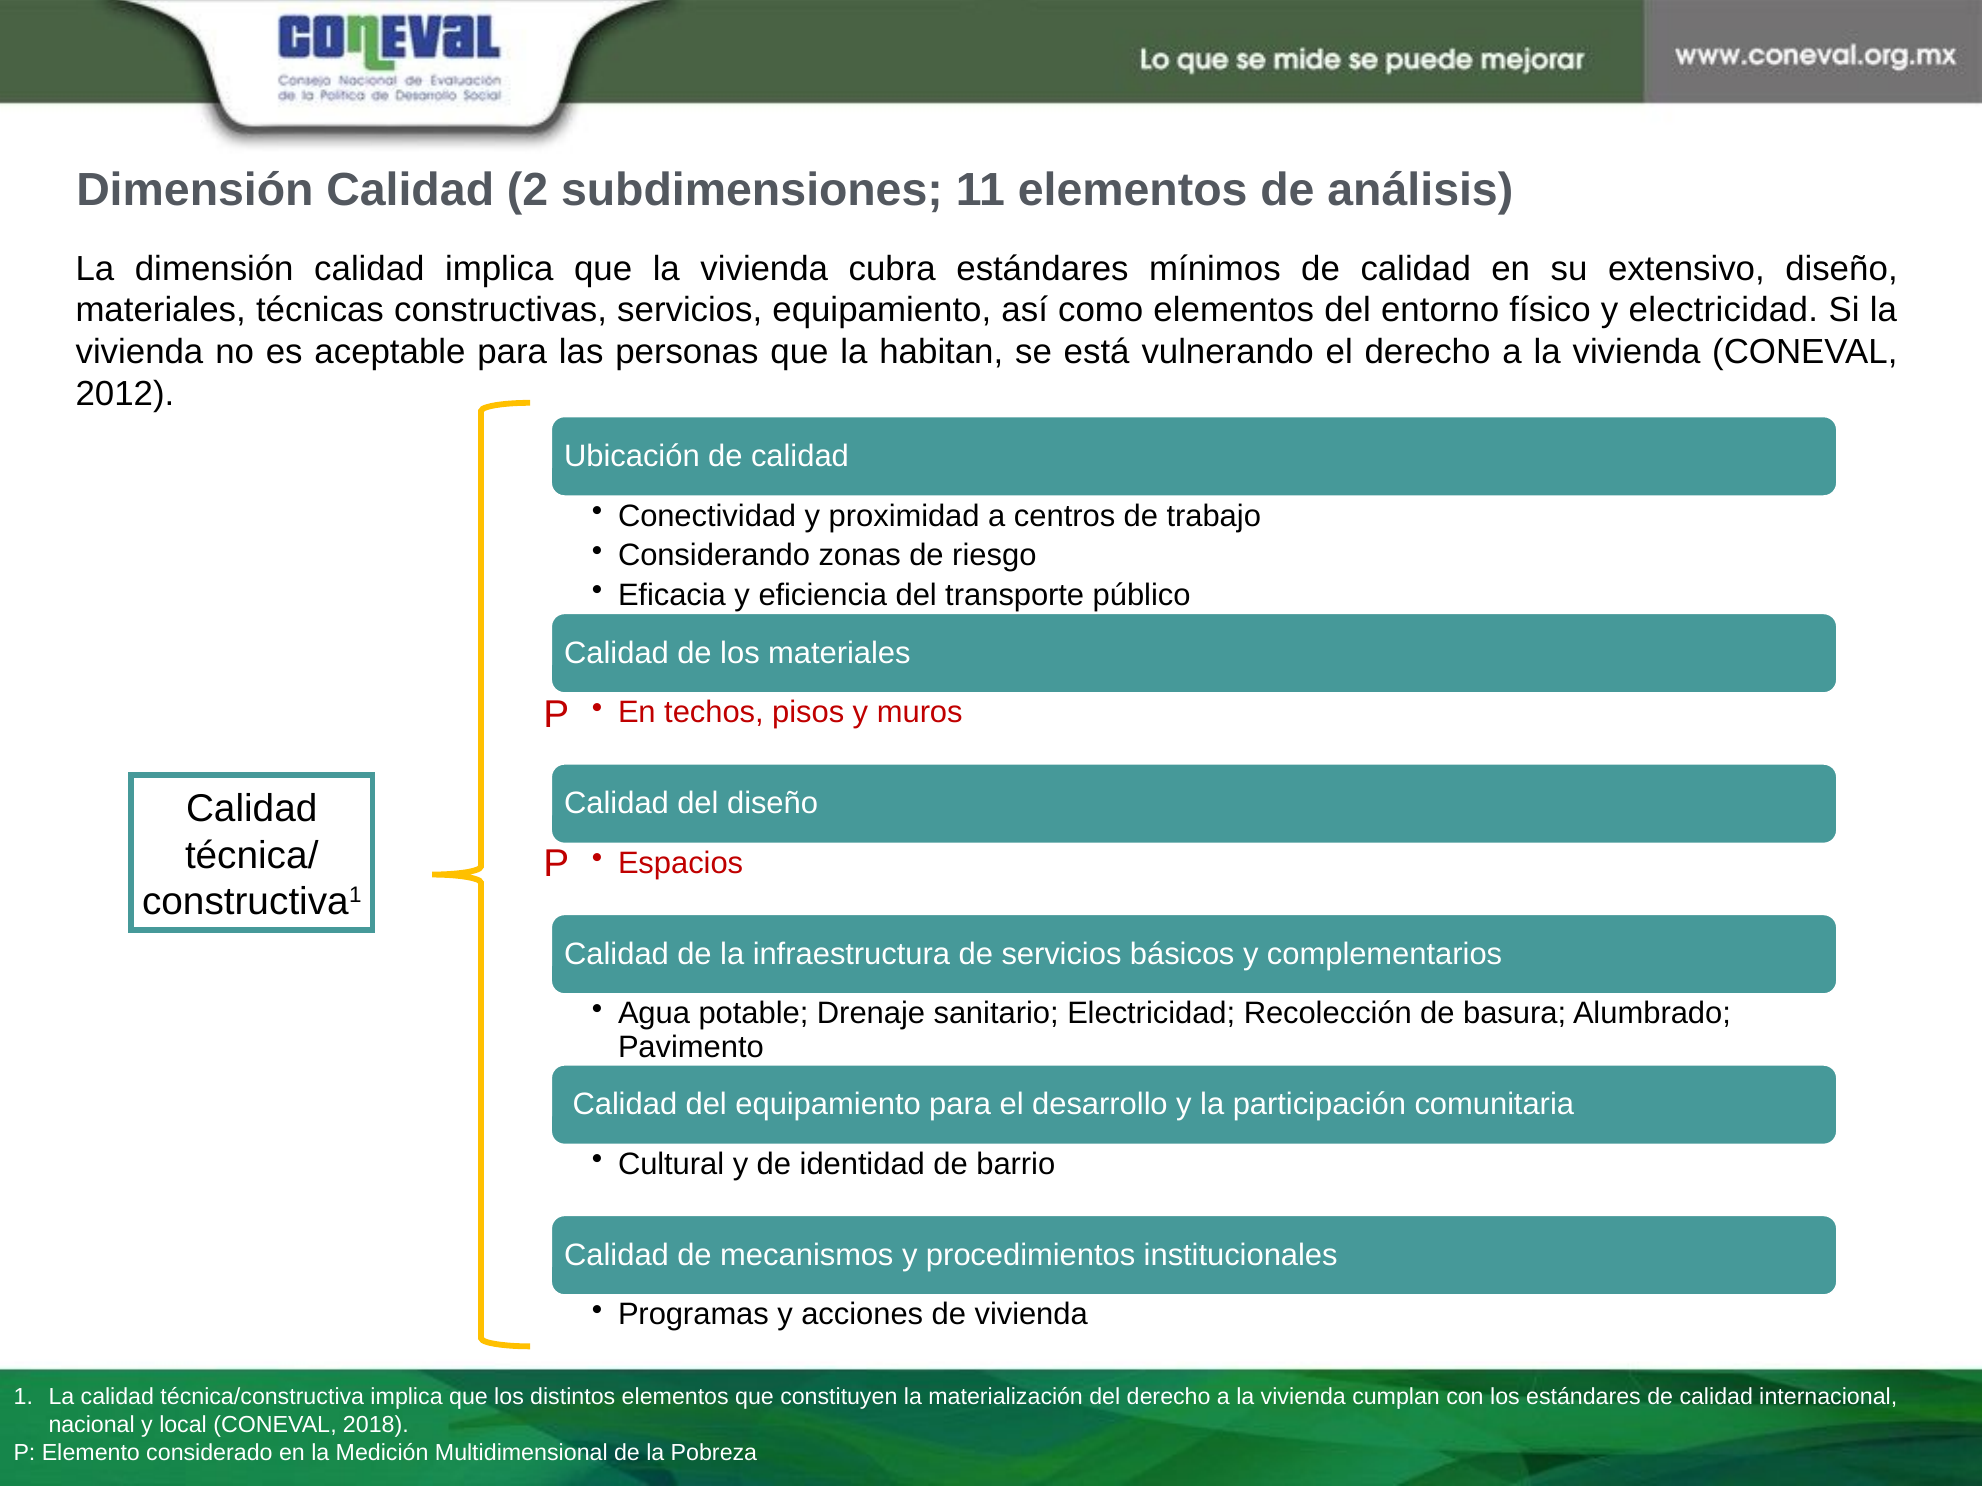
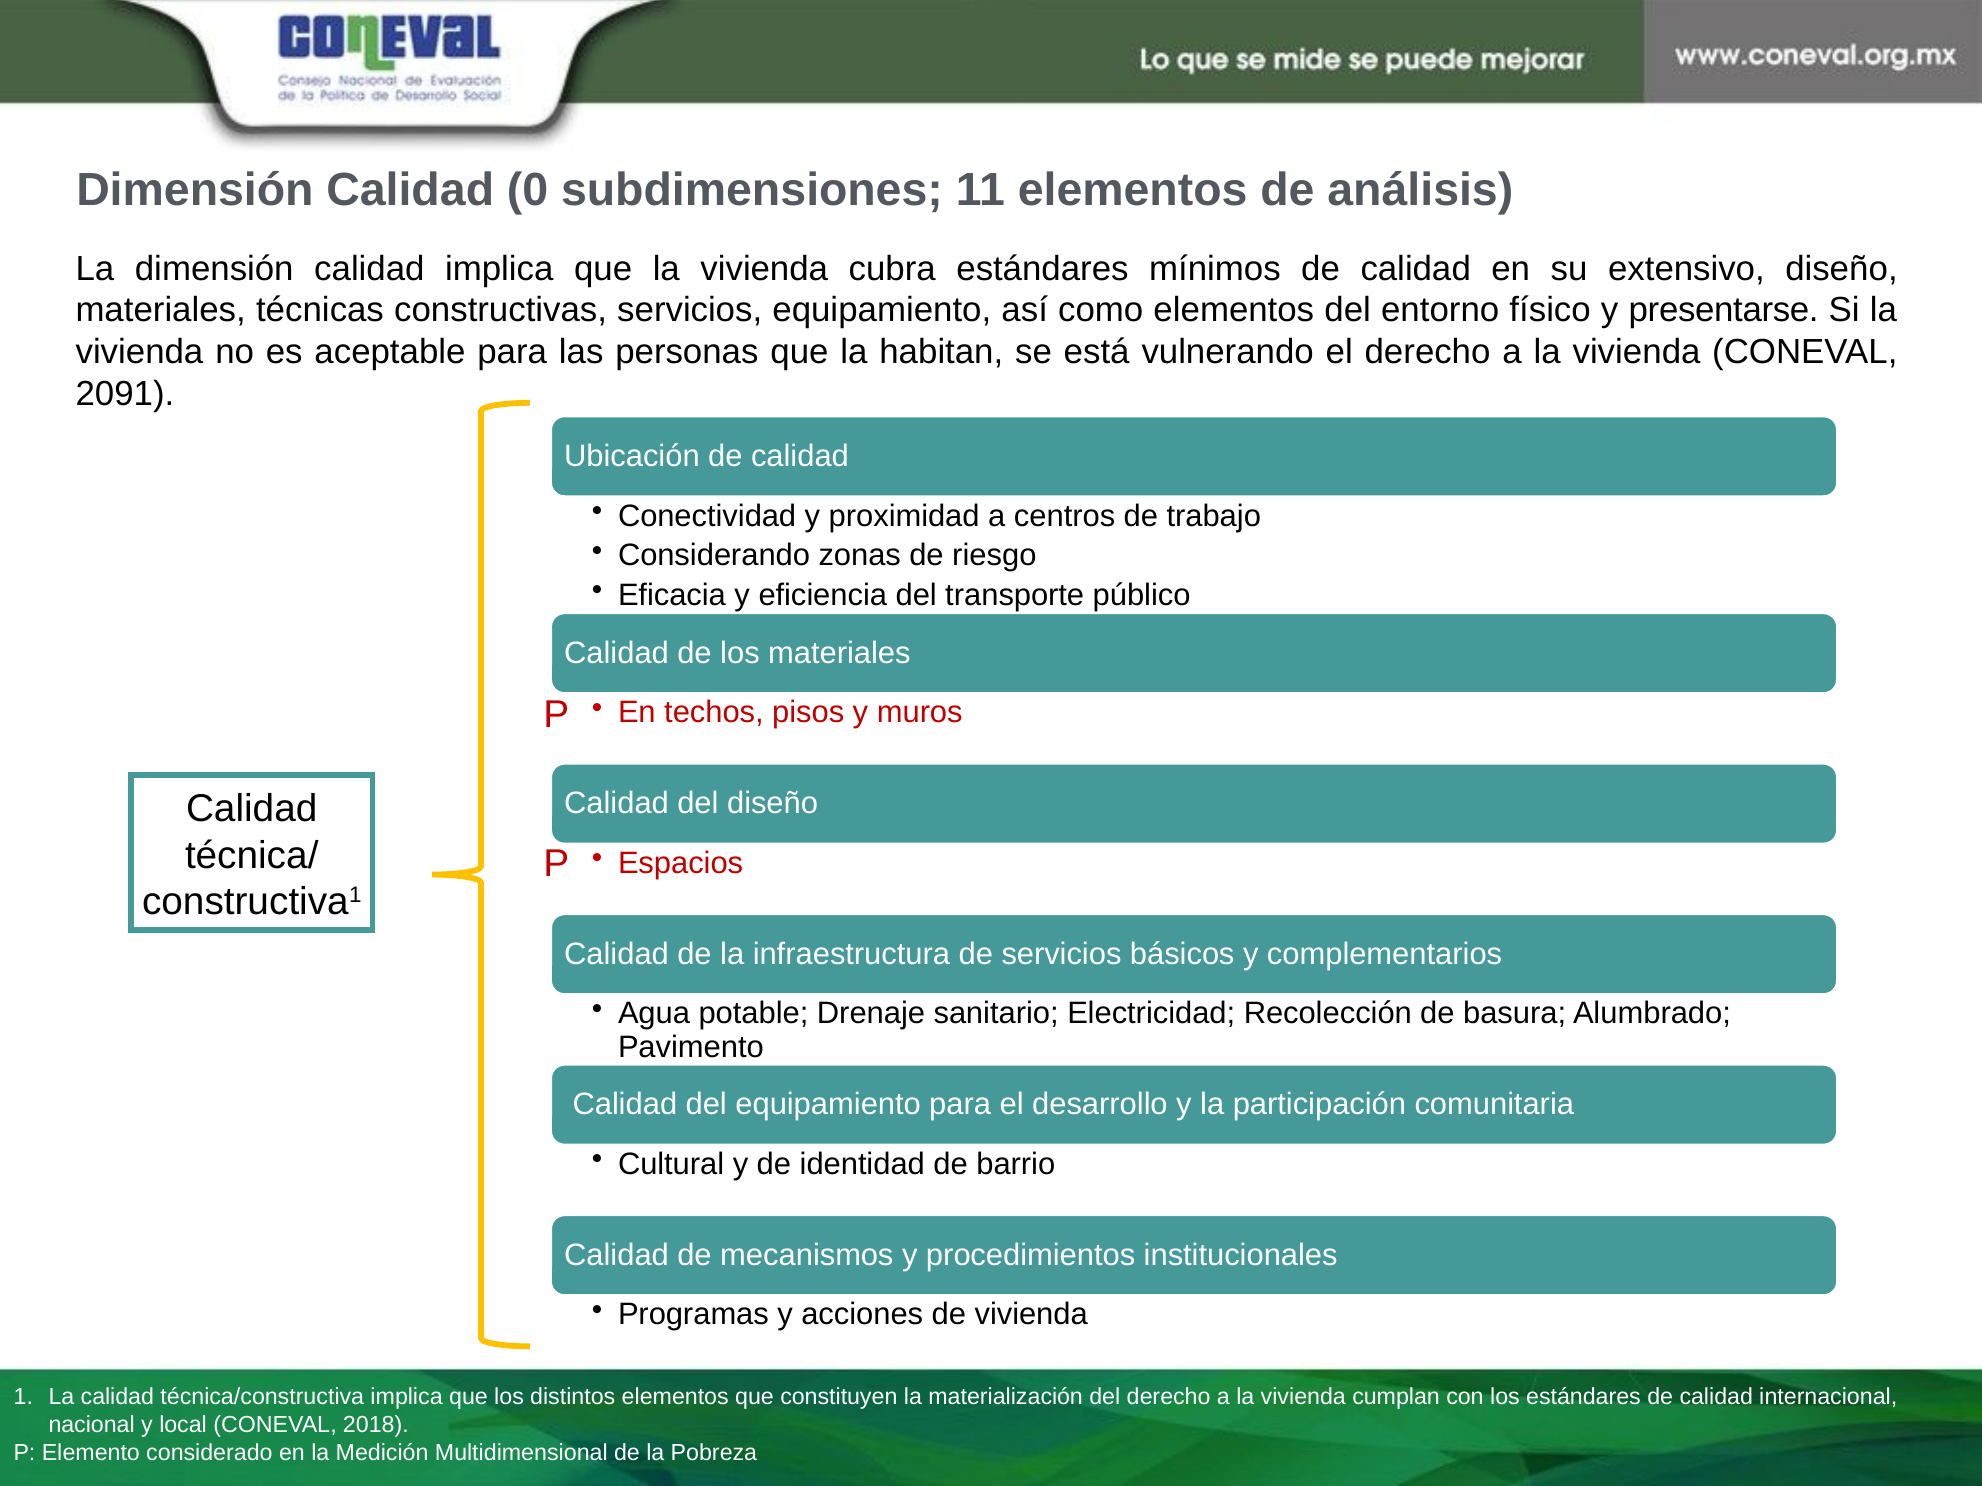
2: 2 -> 0 (528, 190)
y electricidad: electricidad -> presentarse (1724, 310)
2012: 2012 -> 2091 (125, 394)
